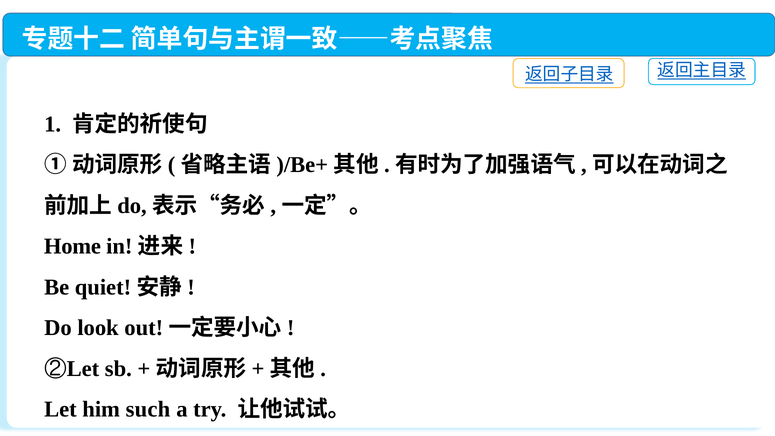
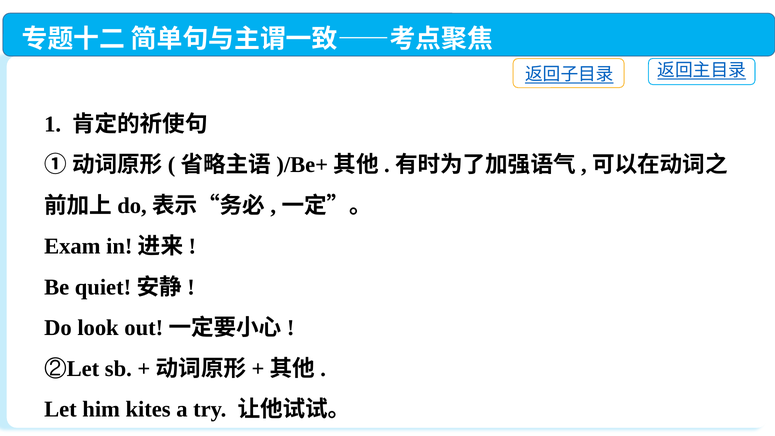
Home: Home -> Exam (72, 246)
such: such -> kites (148, 409)
